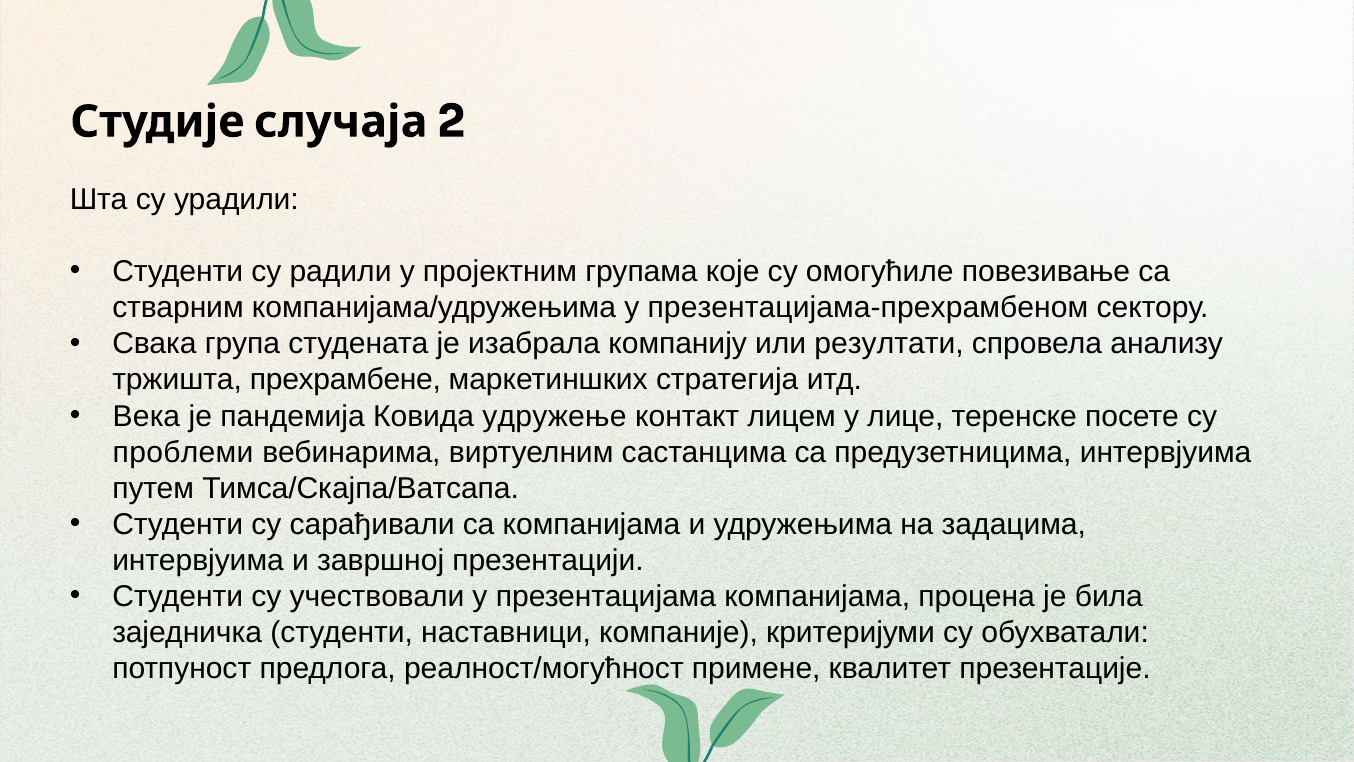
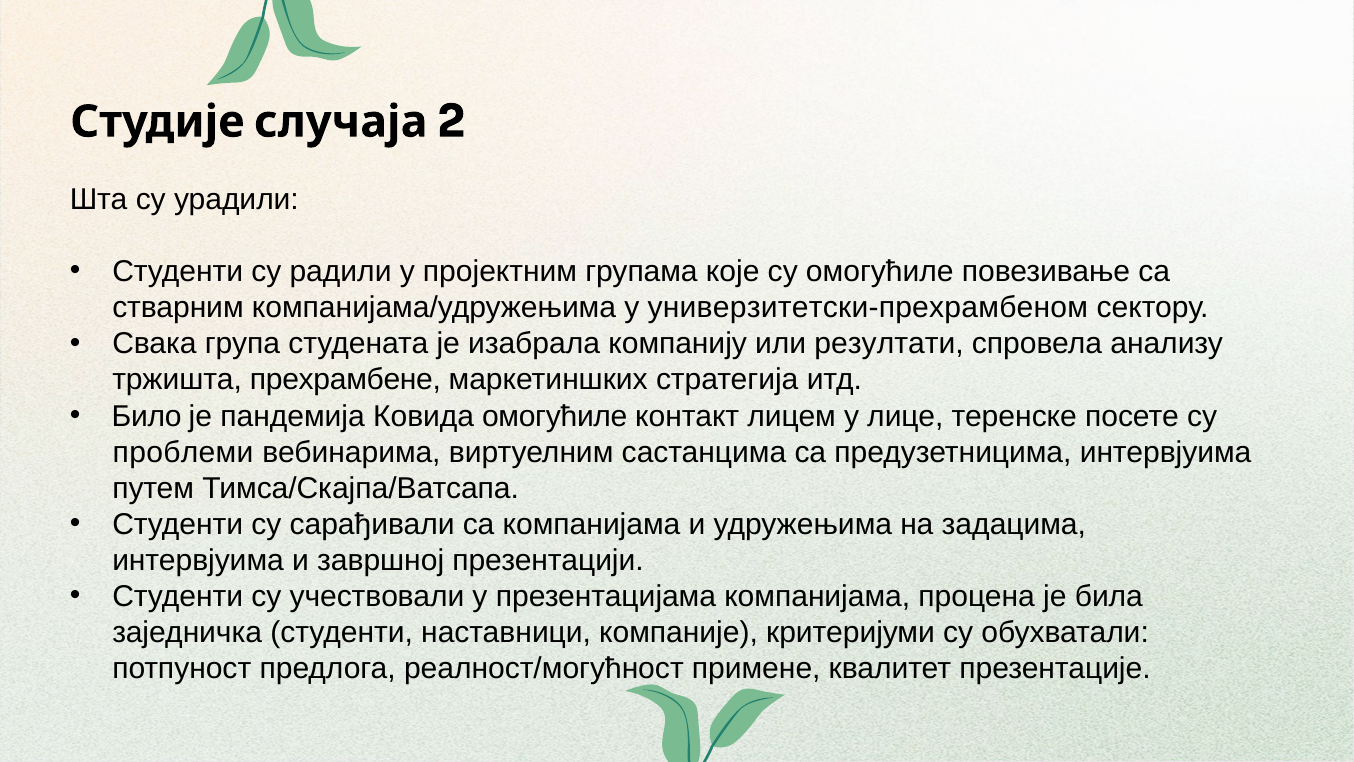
презентацијама-прехрамбеном: презентацијама-прехрамбеном -> универзитетски-прехрамбеном (868, 308)
Века: Века -> Било (147, 416)
Ковида удружење: удружење -> омогућиле (555, 416)
